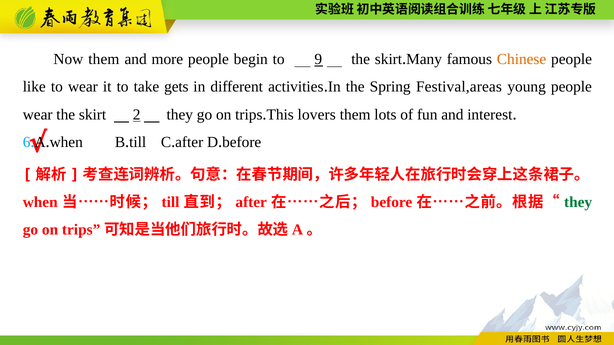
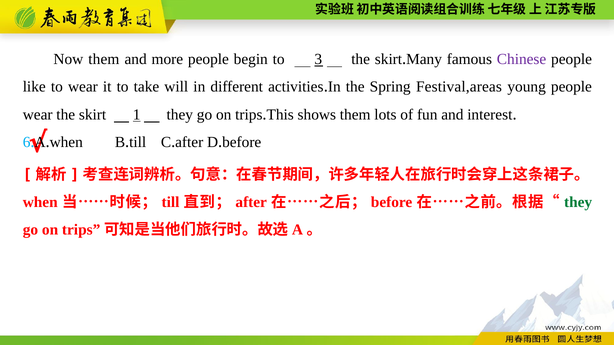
9: 9 -> 3 (318, 59)
Chinese colour: orange -> purple (522, 59)
gets: gets -> will (176, 87)
2: 2 -> 1 (137, 115)
lovers: lovers -> shows (317, 115)
